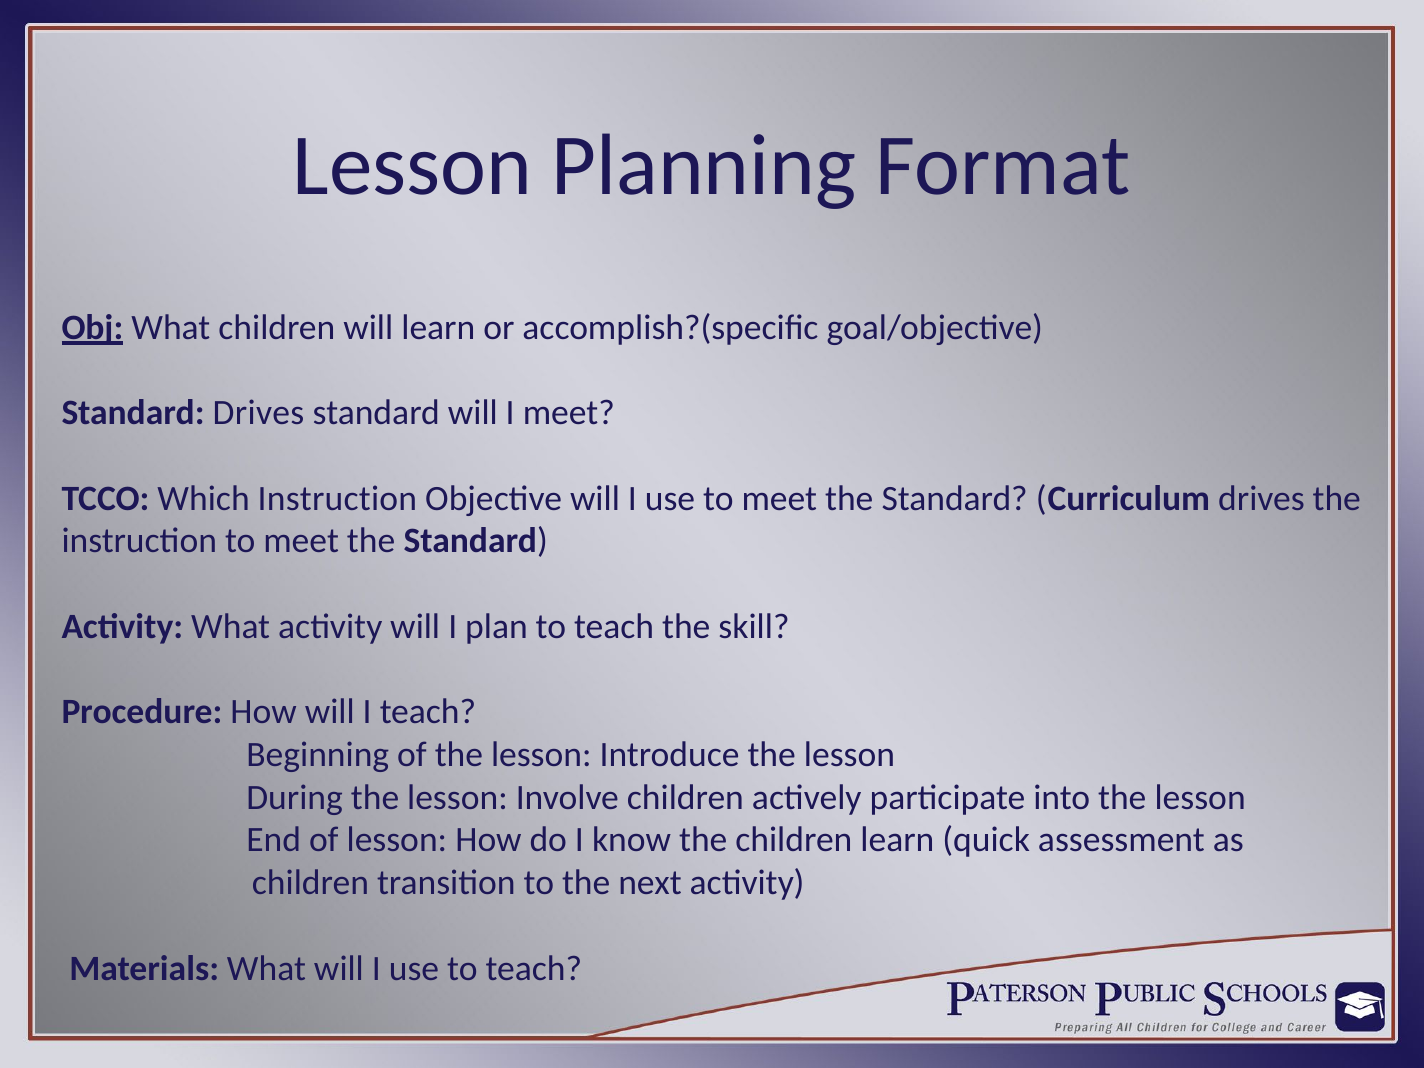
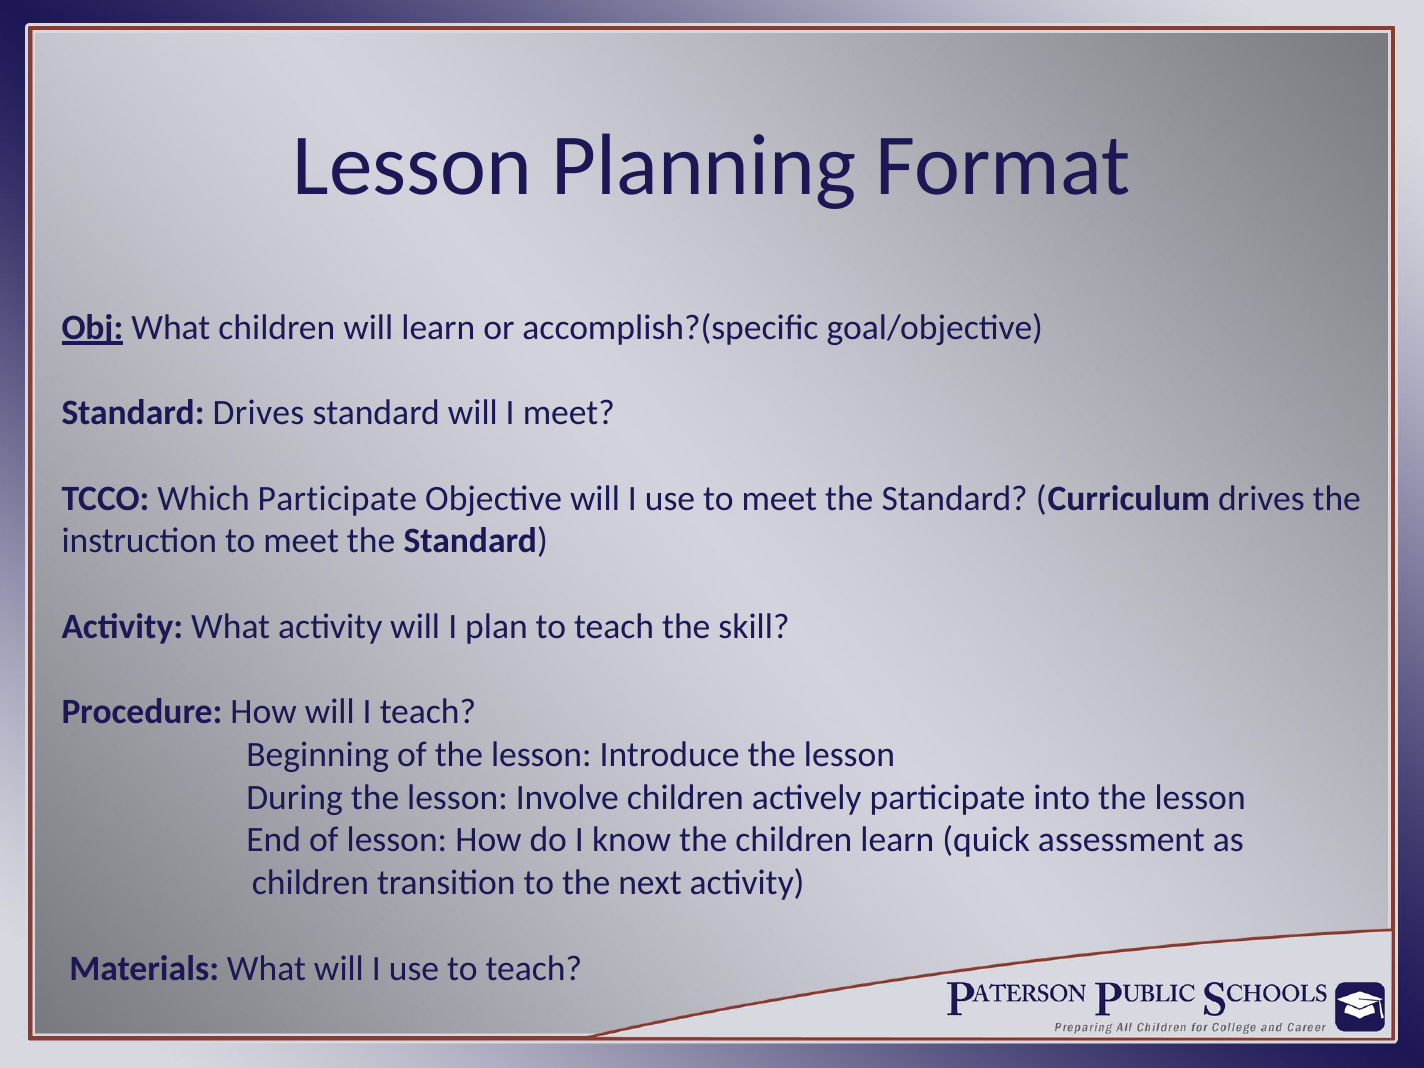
Which Instruction: Instruction -> Participate (337, 498)
